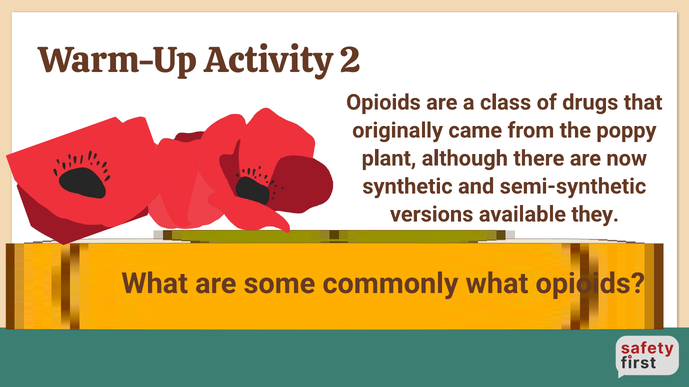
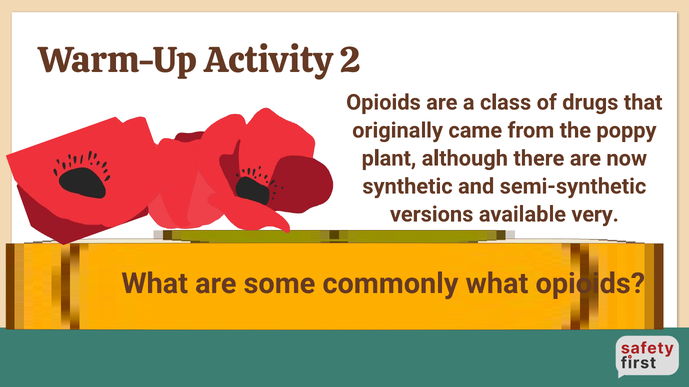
they: they -> very (595, 215)
